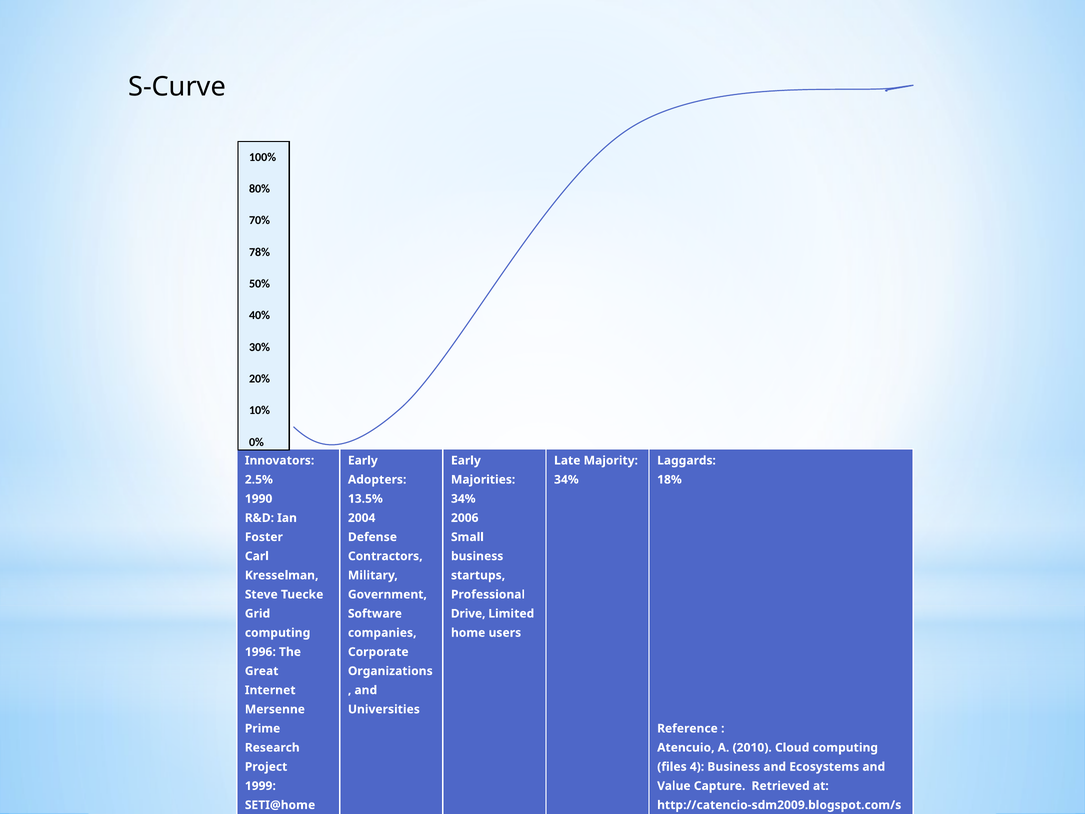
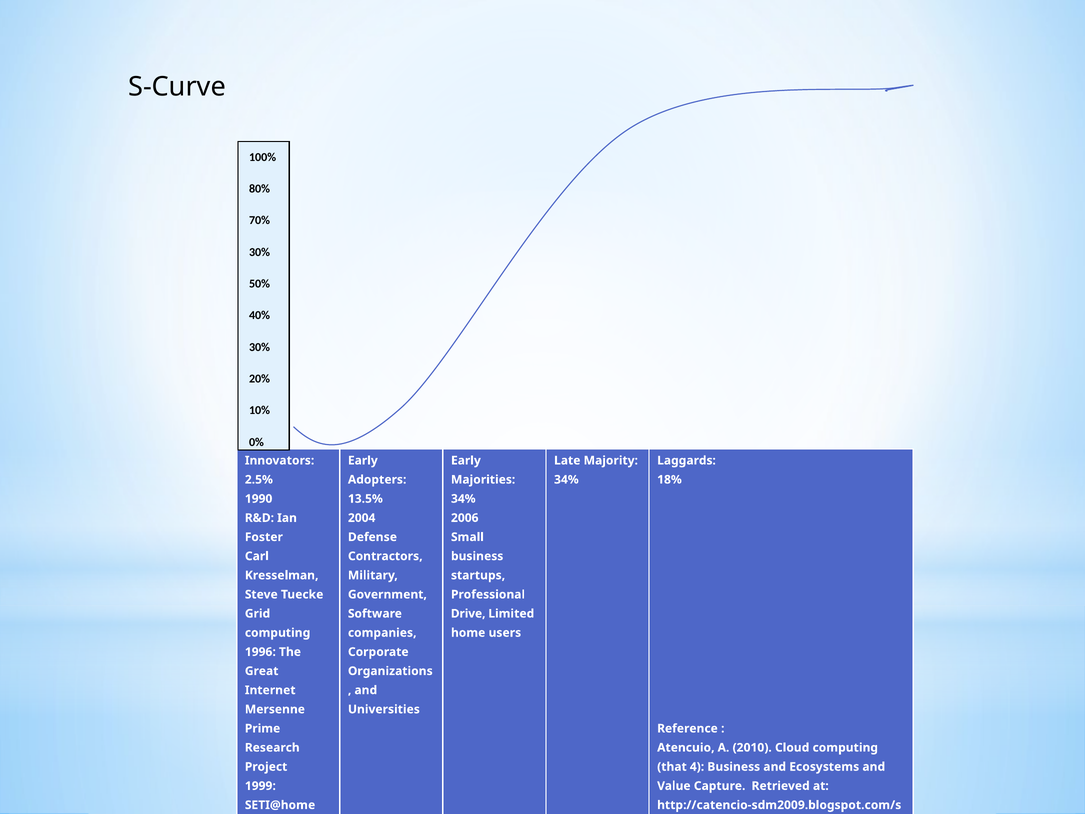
78%: 78% -> 30% (259, 252)
files: files -> that (672, 767)
